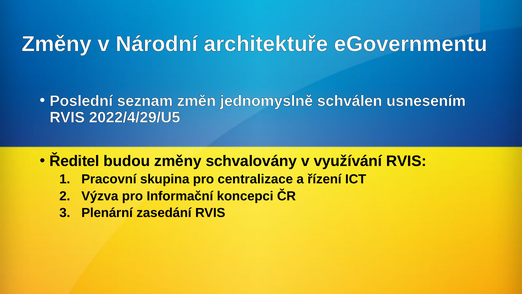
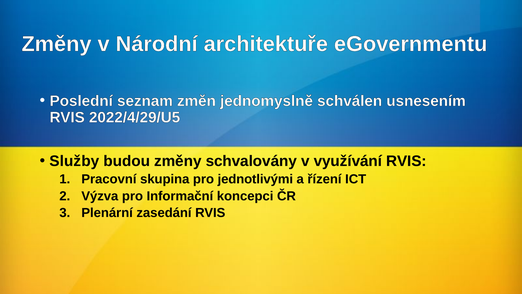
Ředitel: Ředitel -> Služby (74, 161)
centralizace: centralizace -> jednotlivými (255, 179)
